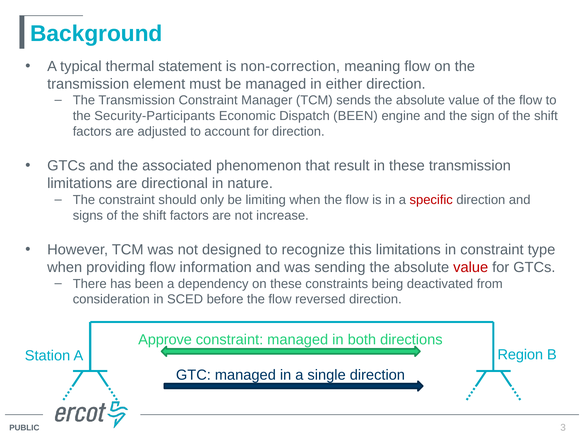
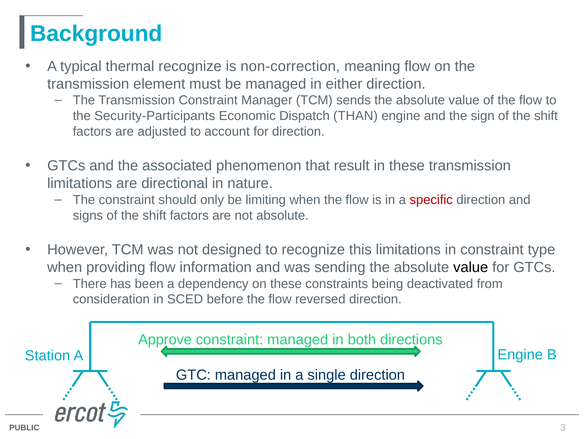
thermal statement: statement -> recognize (190, 66)
Dispatch BEEN: BEEN -> THAN (356, 116)
not increase: increase -> absolute (282, 215)
value colour: red -> black (471, 267)
A Region: Region -> Engine (520, 354)
